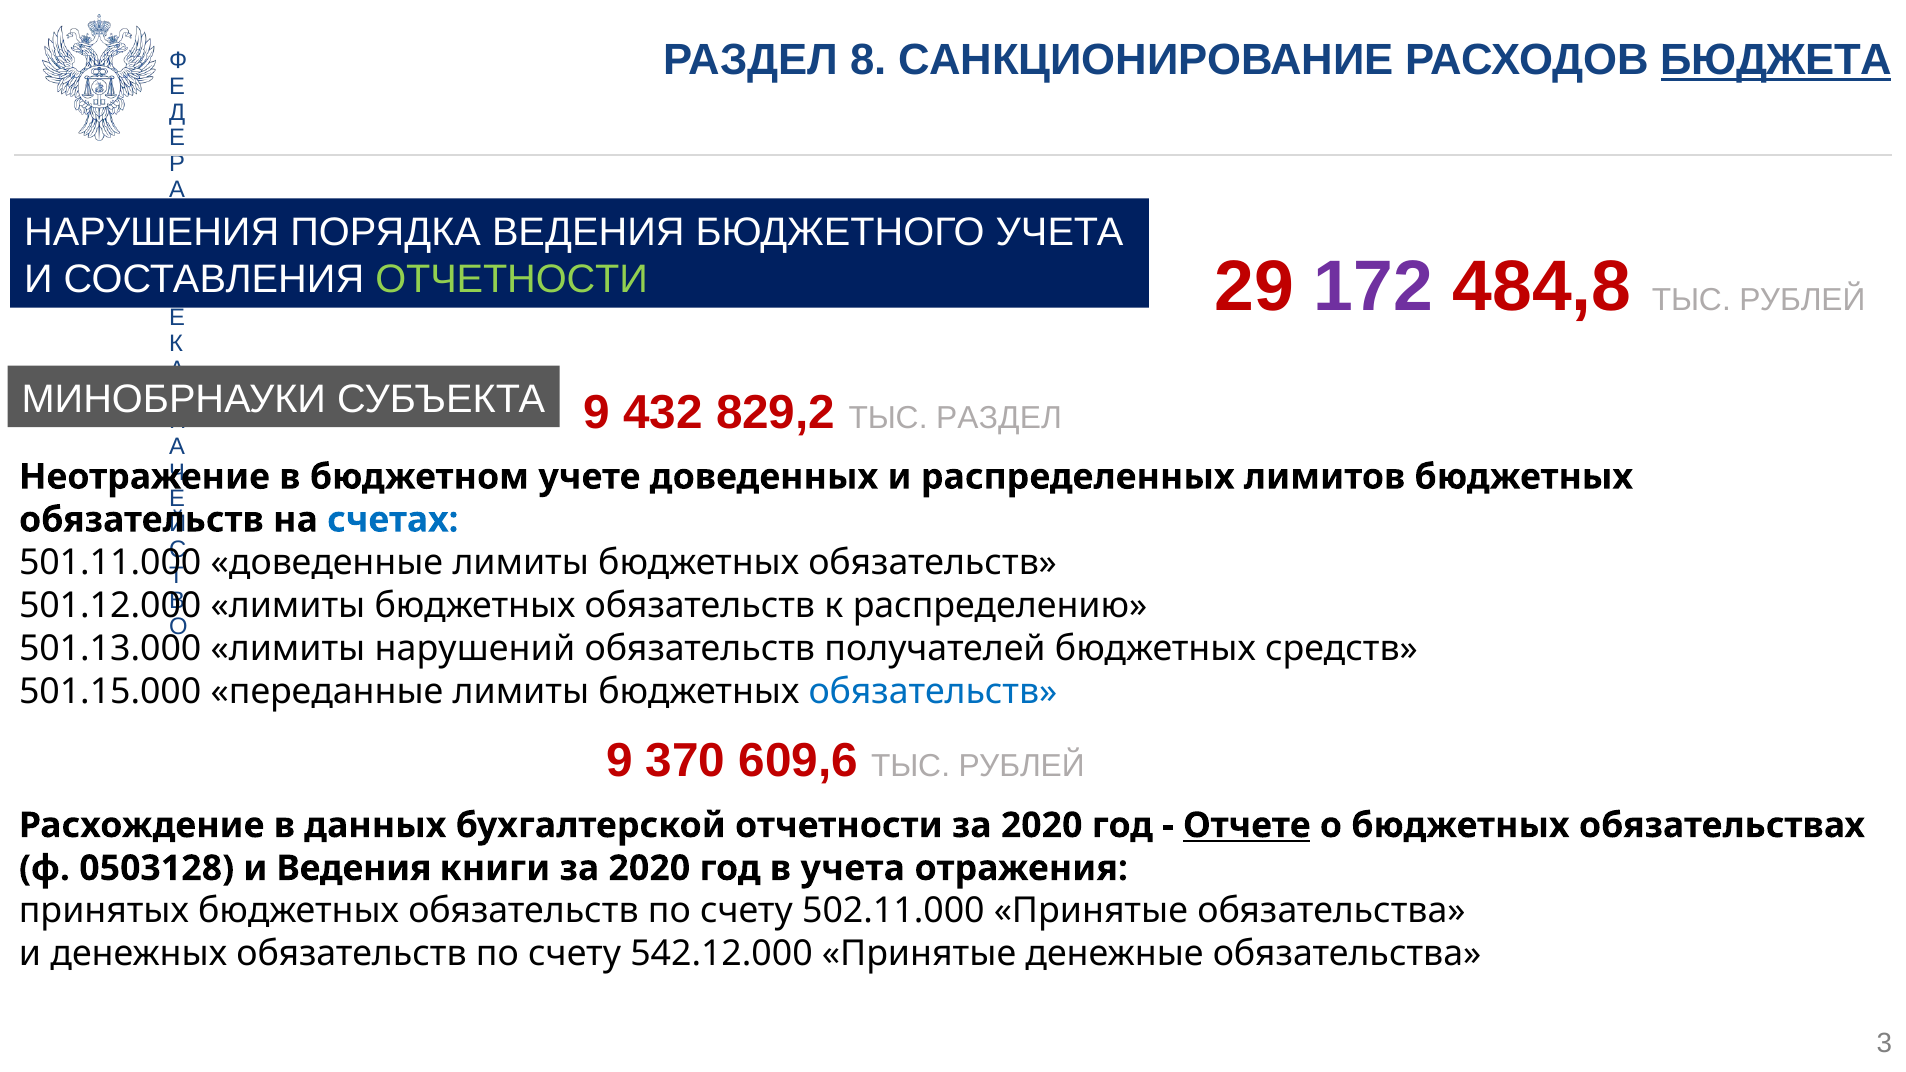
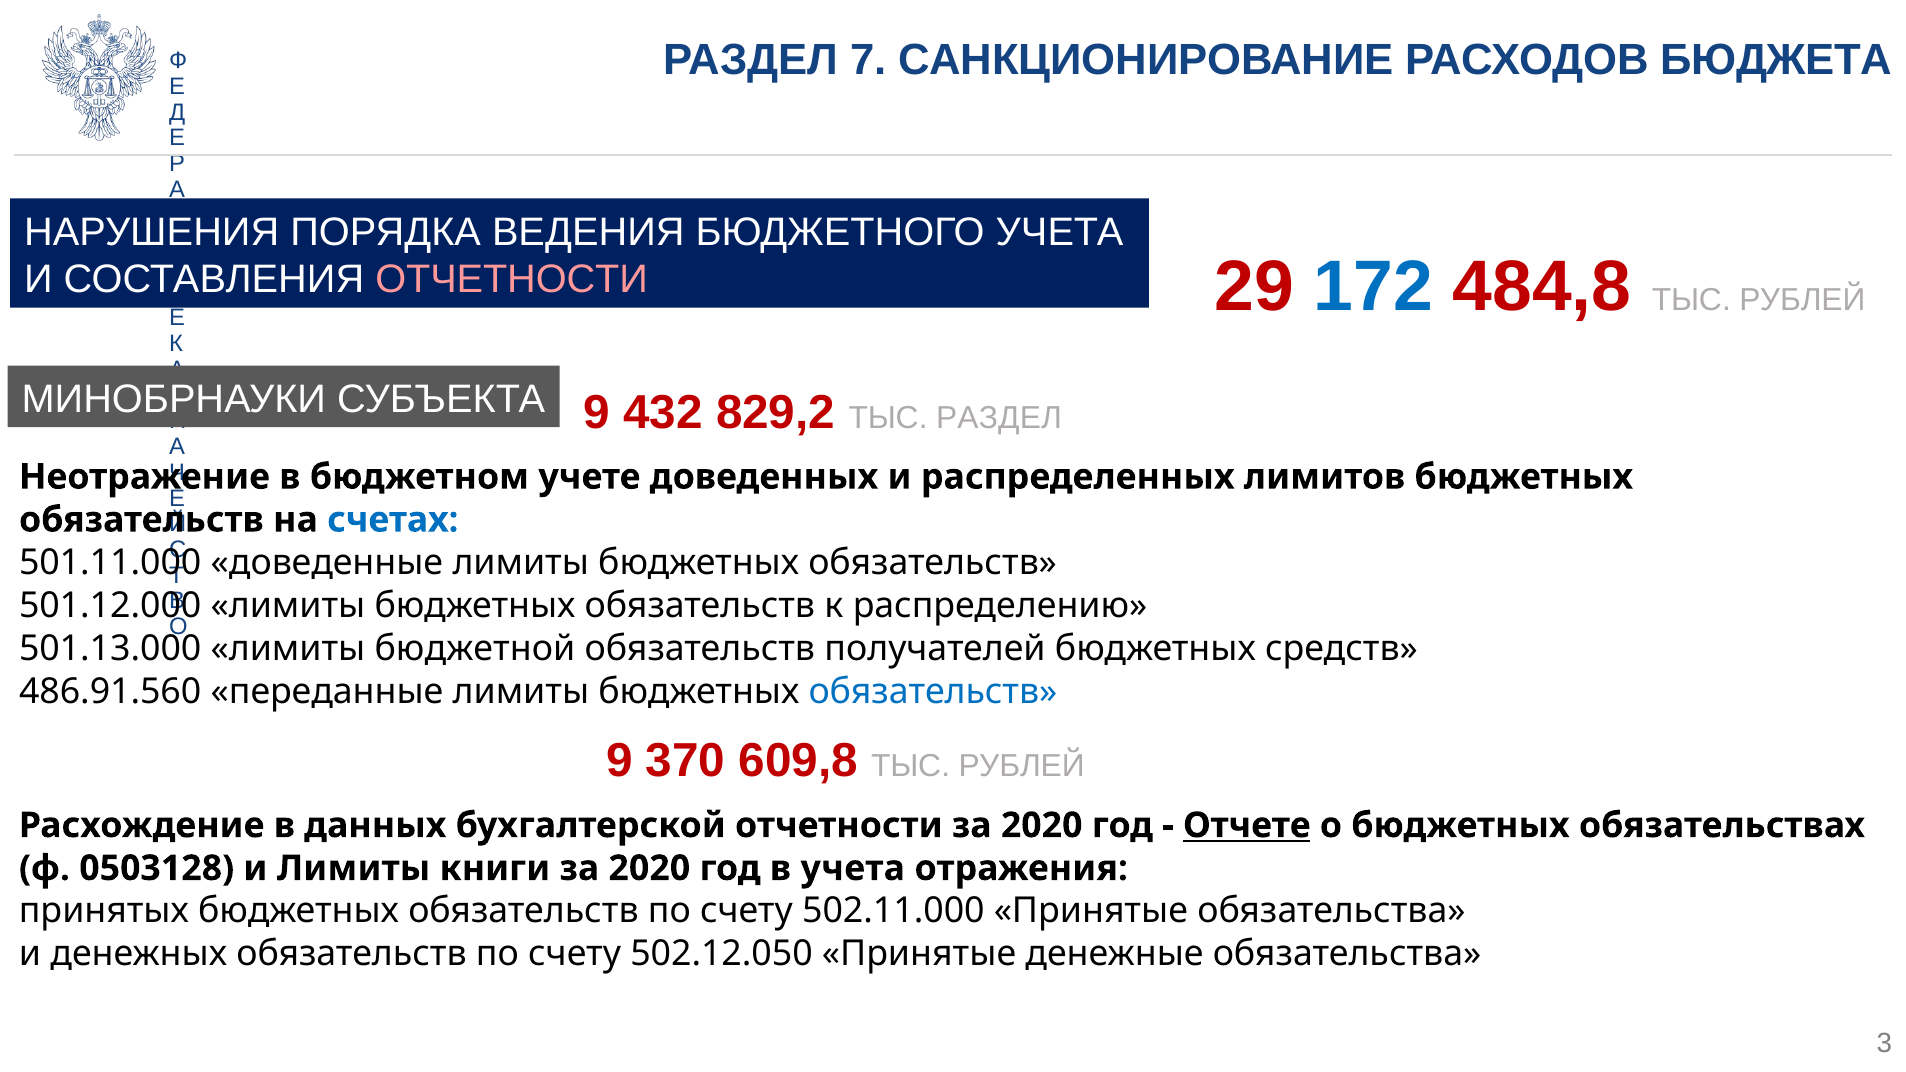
8: 8 -> 7 (869, 61)
БЮДЖЕТА underline: present -> none (1776, 61)
ОТЧЕТНОСТИ colour: light green -> pink (512, 280)
172 colour: purple -> blue (1374, 287)
нарушений: нарушений -> бюджетной (475, 648)
501.15.000: 501.15.000 -> 486.91.560 (110, 691)
609,6: 609,6 -> 609,8 (798, 761)
и Ведения: Ведения -> Лимиты (354, 868)
542.12.000: 542.12.000 -> 502.12.050 (721, 954)
